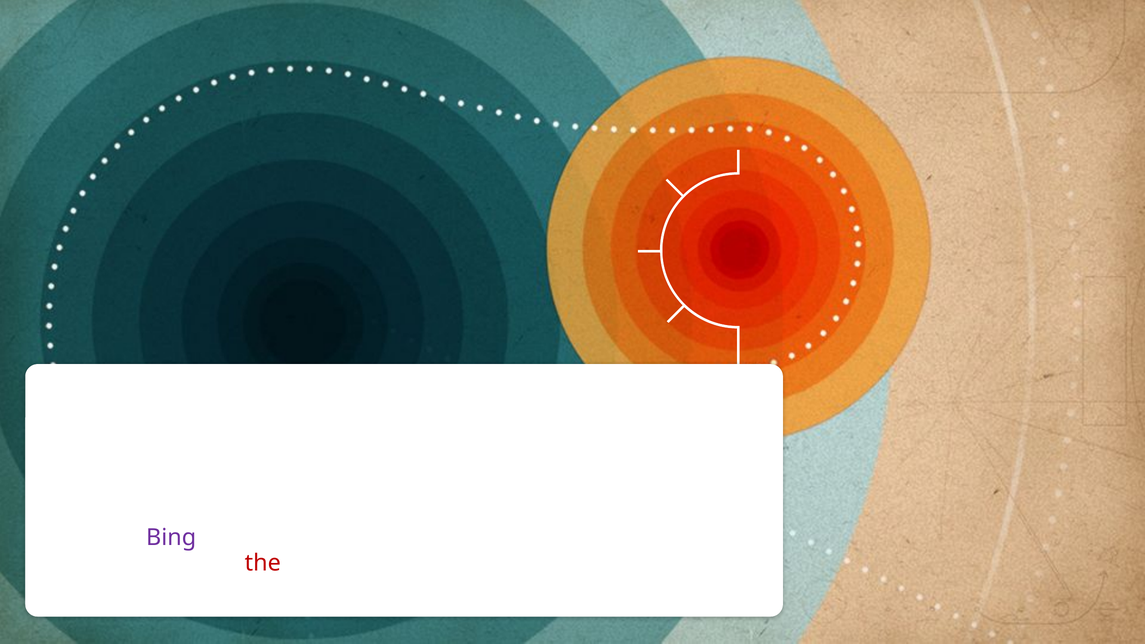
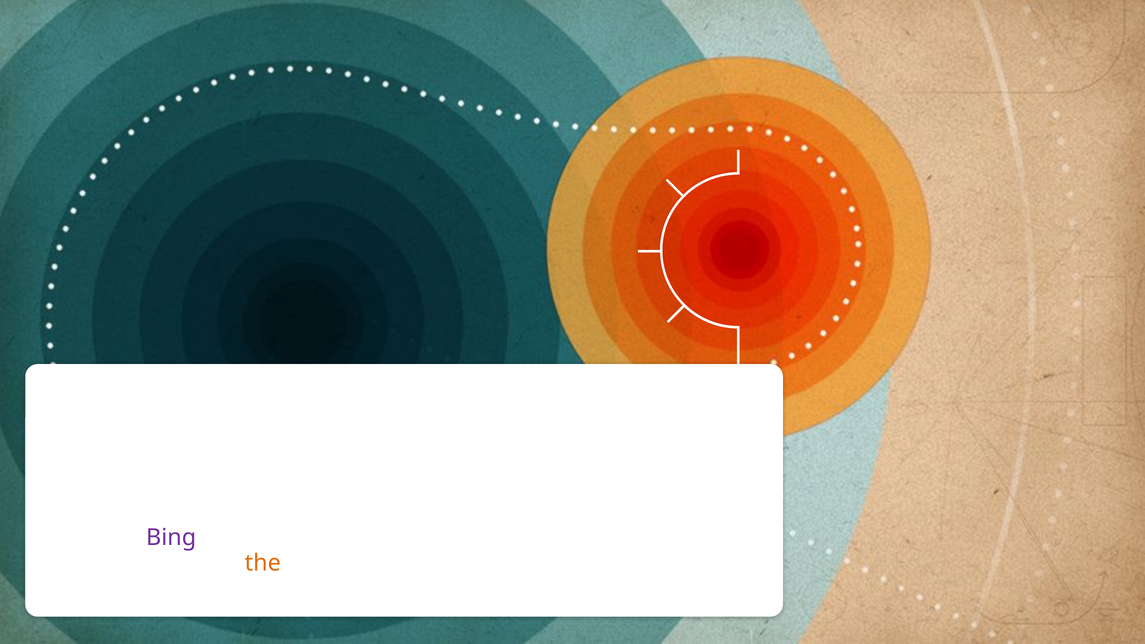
the colour: red -> orange (263, 563)
